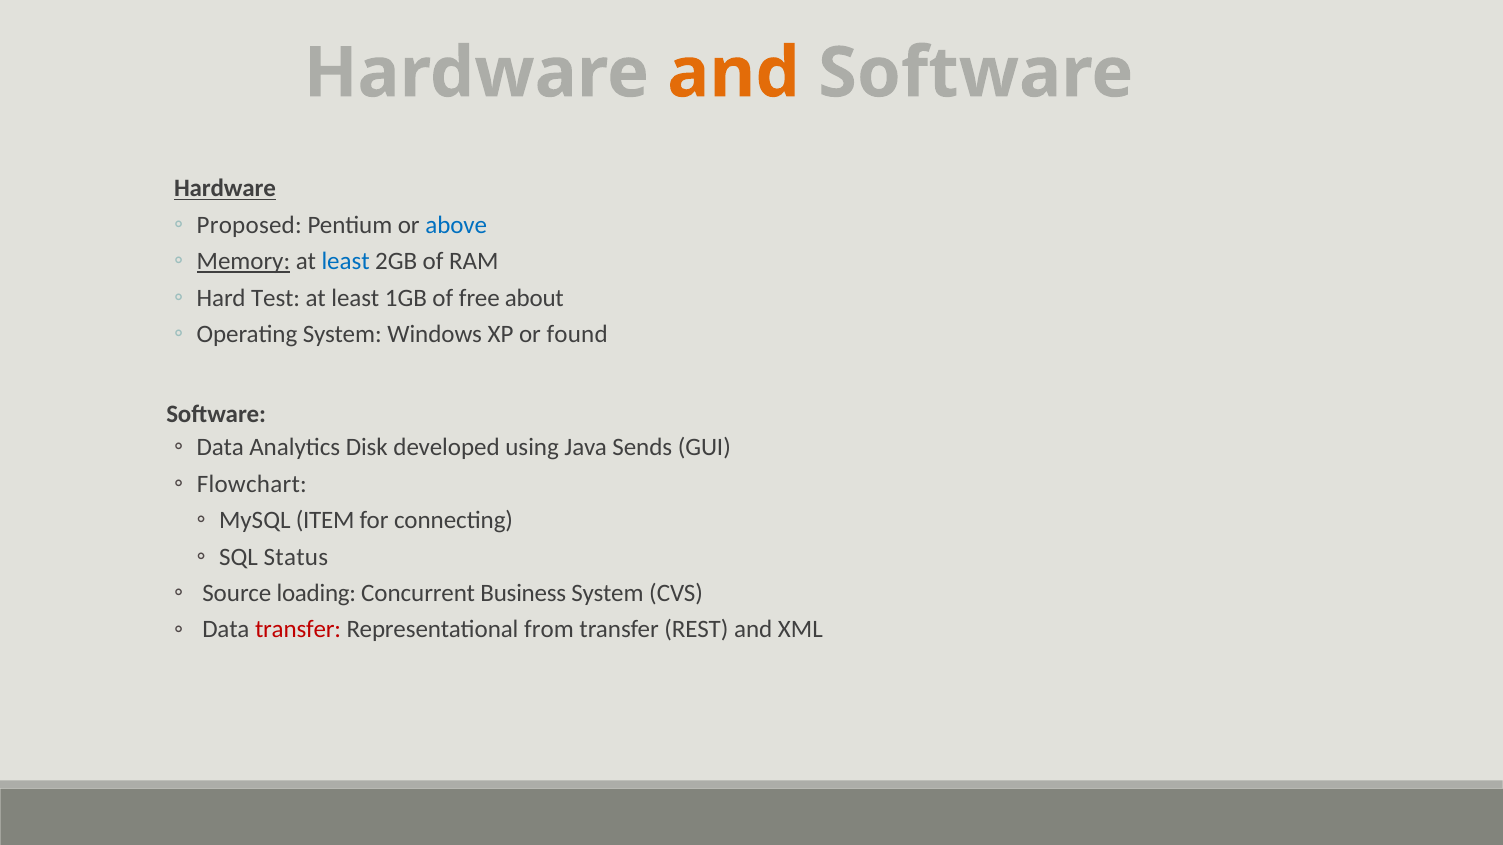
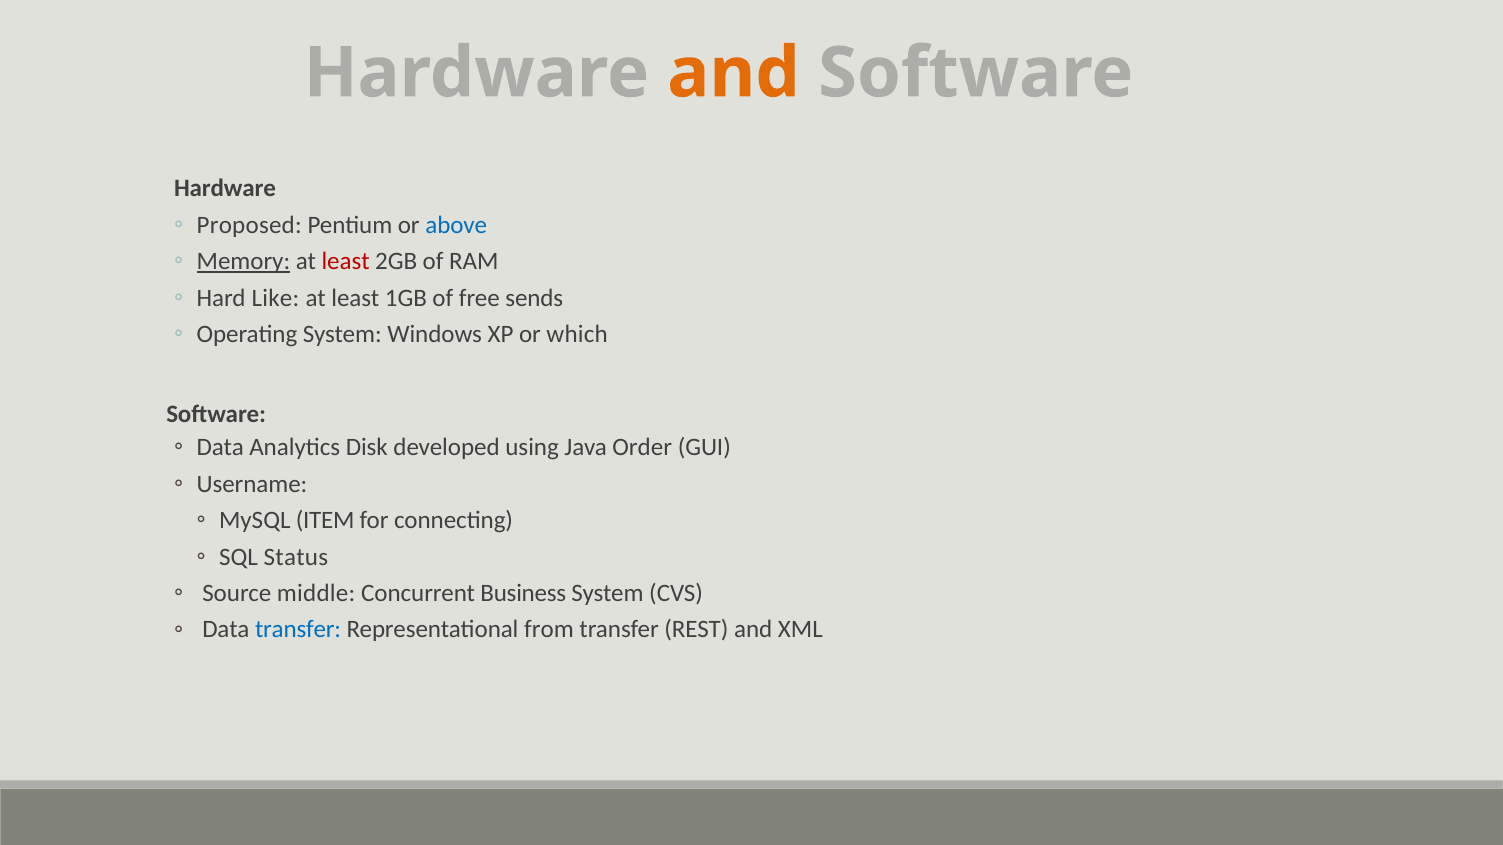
Hardware underline: present -> none (225, 189)
least colour: blue -> red (346, 262)
Test: Test -> Like (275, 298)
about: about -> sends (534, 298)
found: found -> which (577, 334)
Sends: Sends -> Order (642, 448)
Flowchart: Flowchart -> Username (252, 484)
loading: loading -> middle (316, 594)
transfer colour: red -> blue (298, 630)
